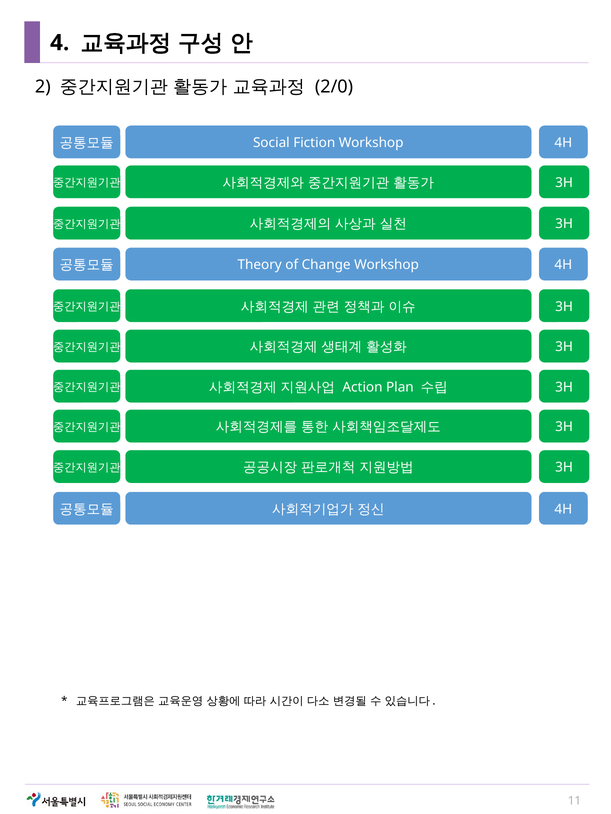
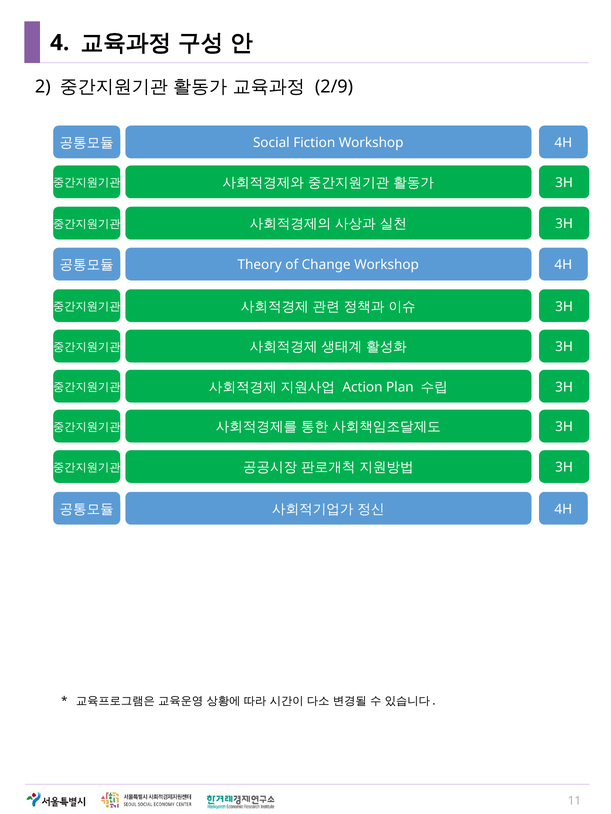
2/0: 2/0 -> 2/9 (334, 87)
